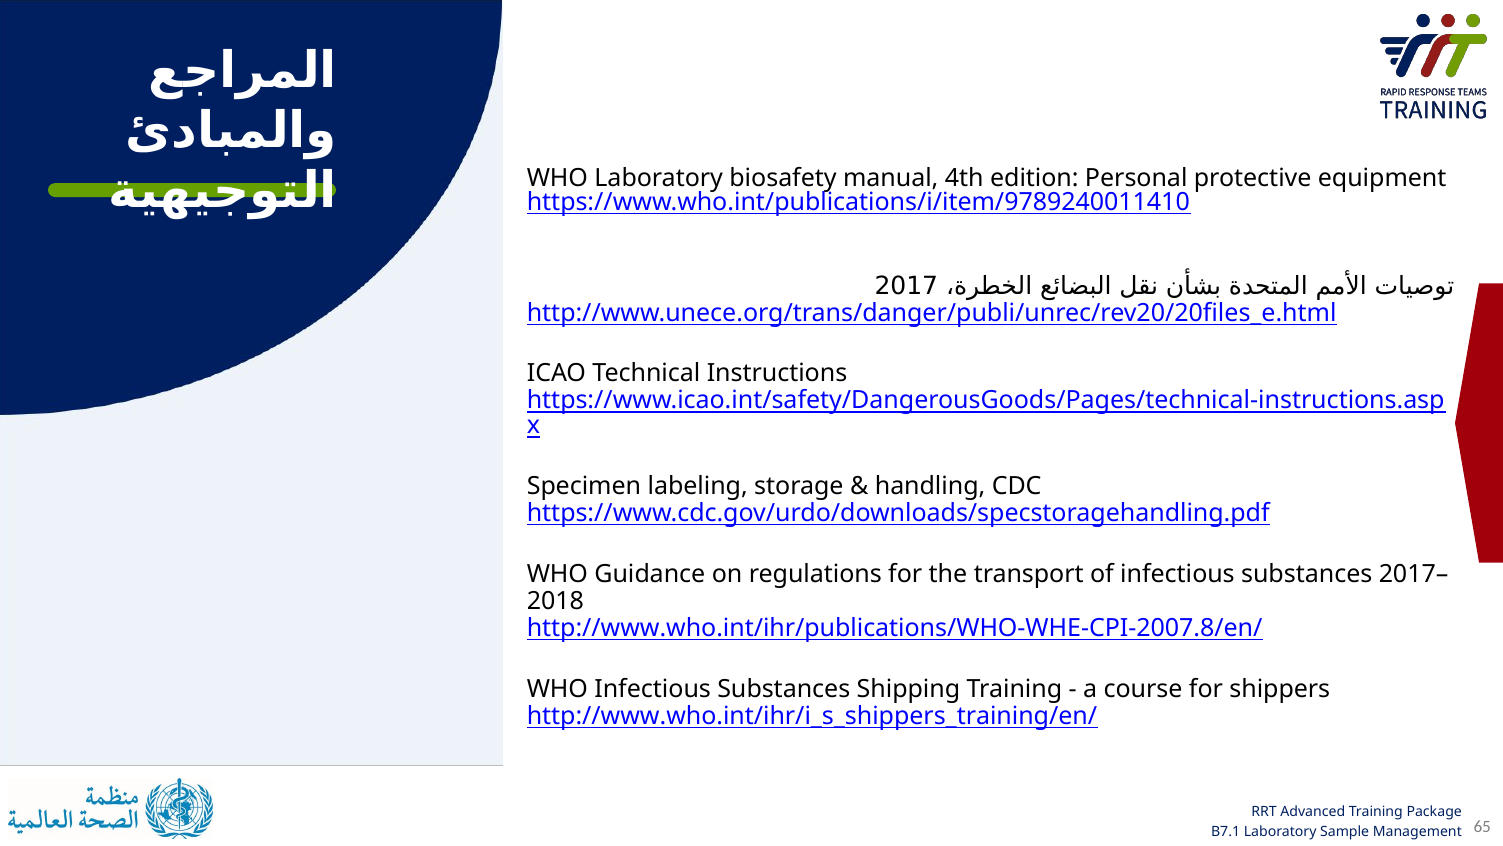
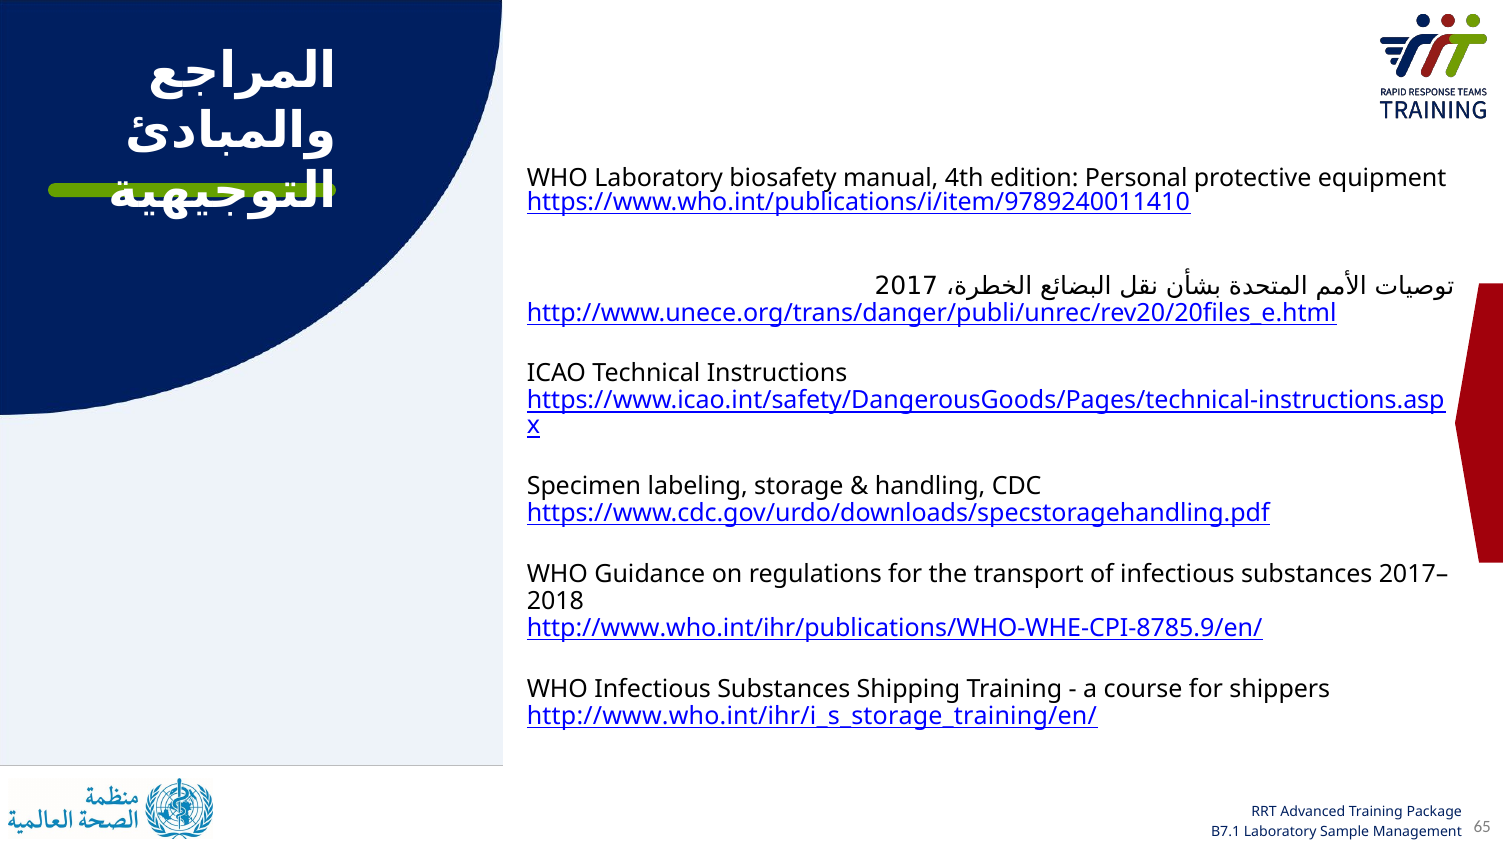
http://www.who.int/ihr/publications/WHO-WHE-CPI-2007.8/en/: http://www.who.int/ihr/publications/WHO-WHE-CPI-2007.8/en/ -> http://www.who.int/ihr/publications/WHO-WHE-CPI-8785.9/en/ (895, 628)
http://www.who.int/ihr/i_s_shippers_training/en/: http://www.who.int/ihr/i_s_shippers_training/en/ -> http://www.who.int/ihr/i_s_storage_training/en/ (812, 715)
